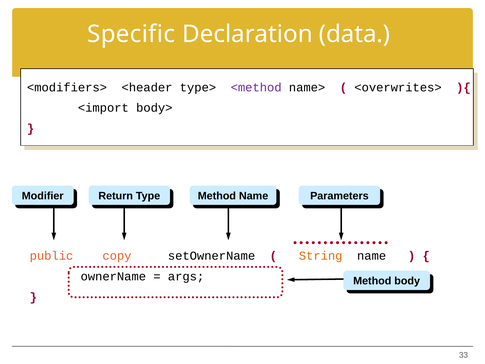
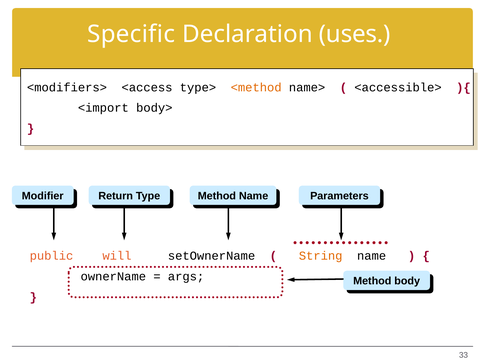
data: data -> uses (355, 34)
<header: <header -> <access (147, 87)
<method colour: purple -> orange (256, 87)
<overwrites>: <overwrites> -> <accessible> (398, 87)
copy: copy -> will (117, 256)
